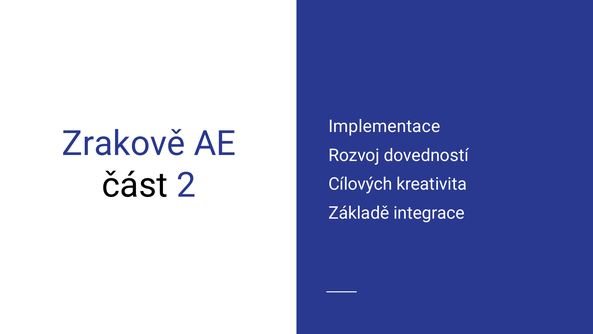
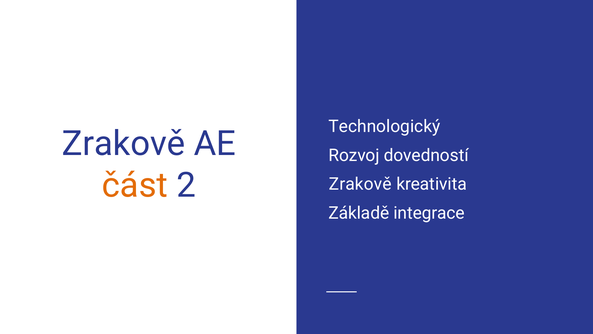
Implementace: Implementace -> Technologický (384, 126)
část colour: black -> orange (135, 185)
Cílových: Cílových -> Zrakově (360, 184)
